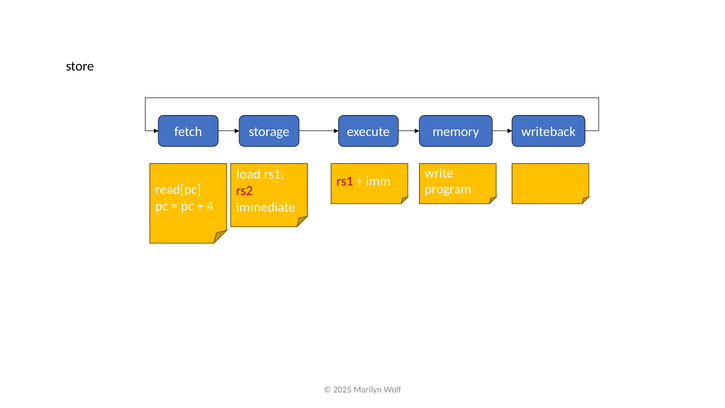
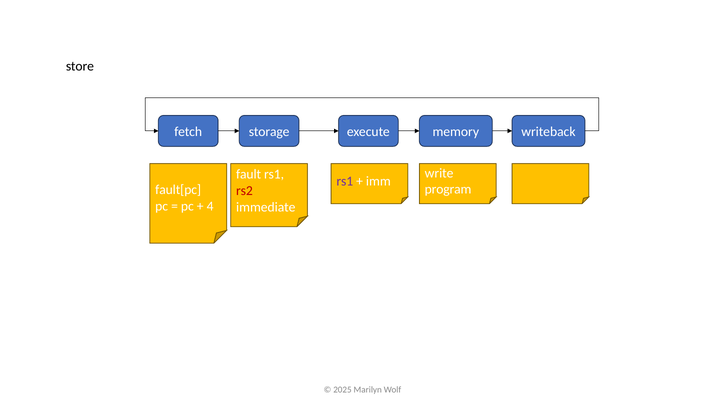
load: load -> fault (249, 174)
rs1 colour: red -> purple (345, 181)
read[pc: read[pc -> fault[pc (178, 190)
